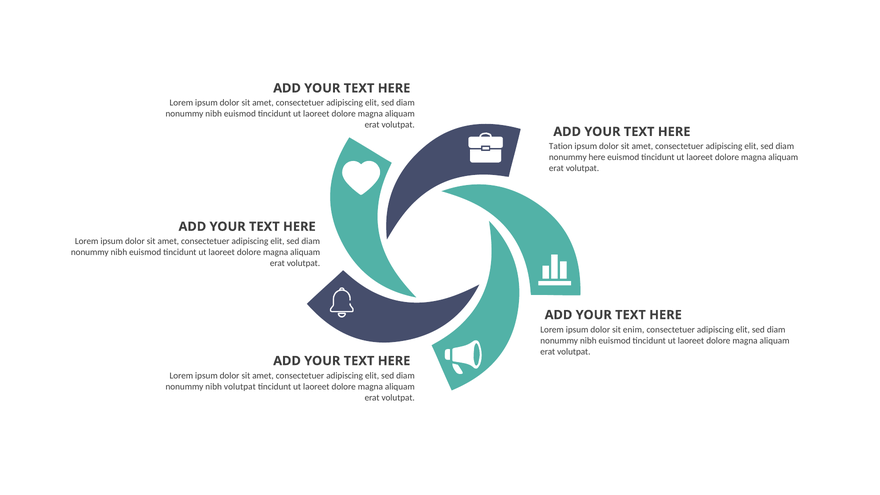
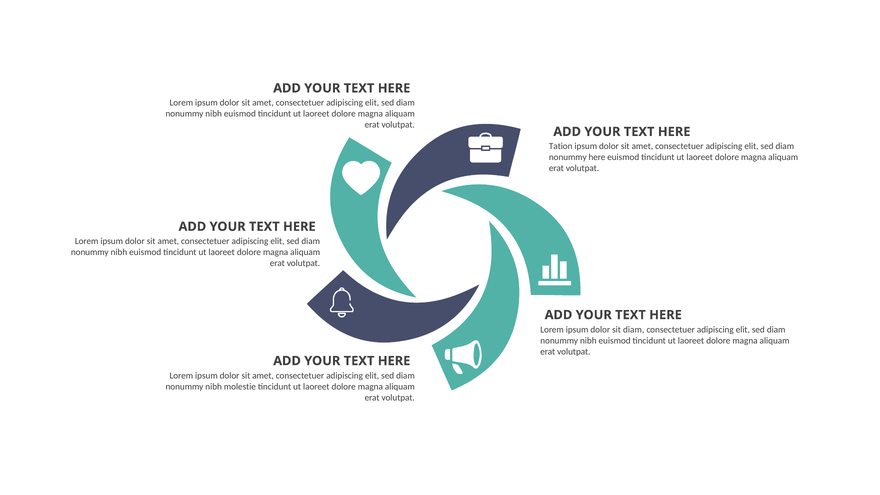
sit enim: enim -> diam (634, 330)
nibh volutpat: volutpat -> molestie (240, 387)
